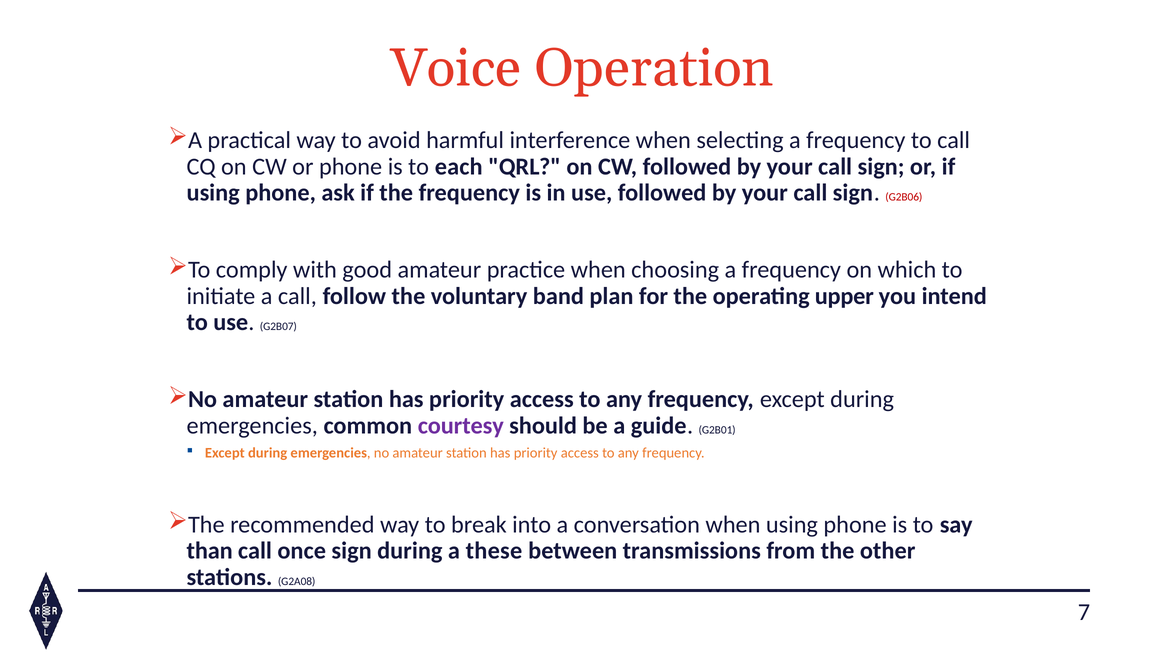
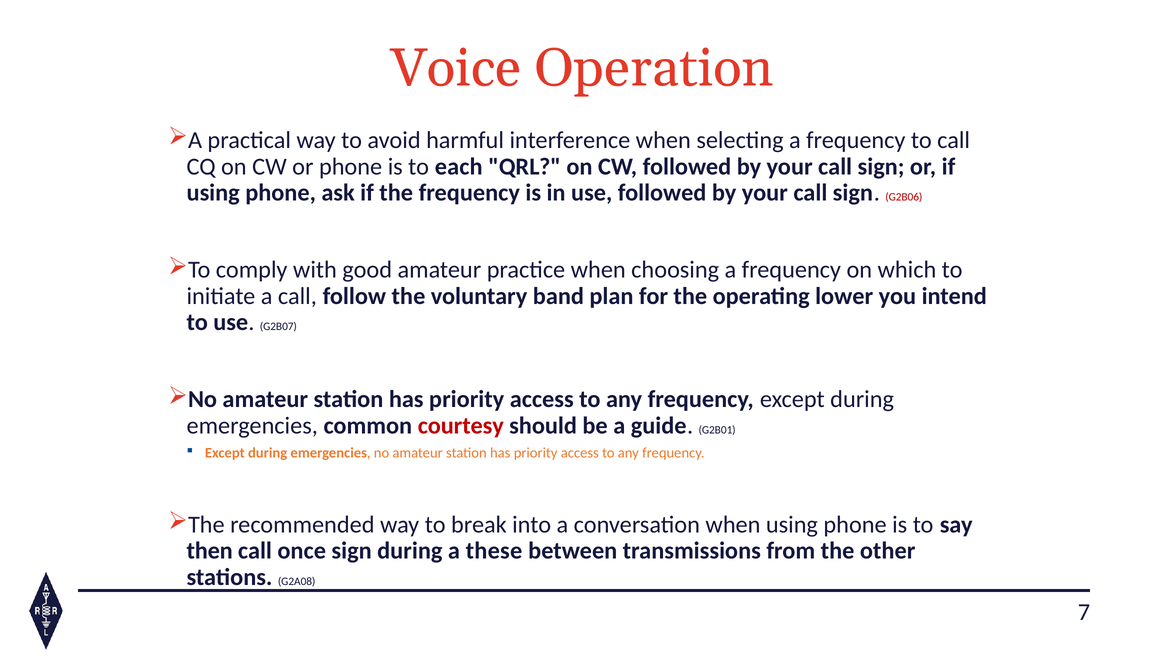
upper: upper -> lower (844, 296)
courtesy colour: purple -> red (461, 426)
than: than -> then (210, 551)
